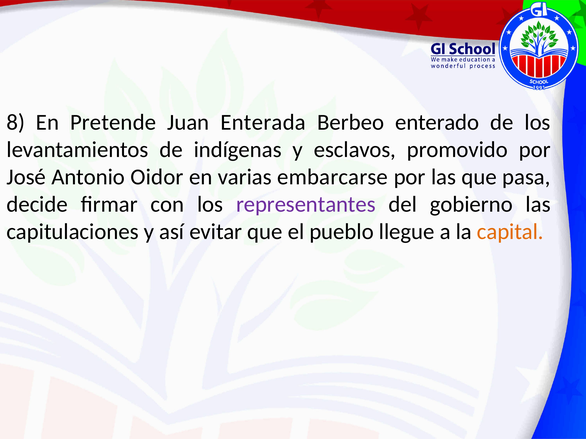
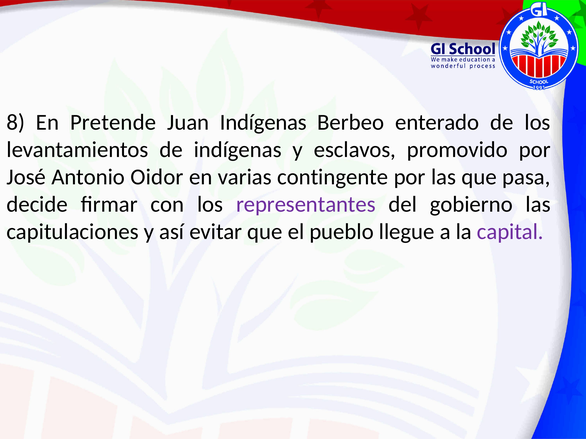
Juan Enterada: Enterada -> Indígenas (263, 123)
embarcarse: embarcarse -> contingente (333, 177)
capital colour: orange -> purple (510, 232)
